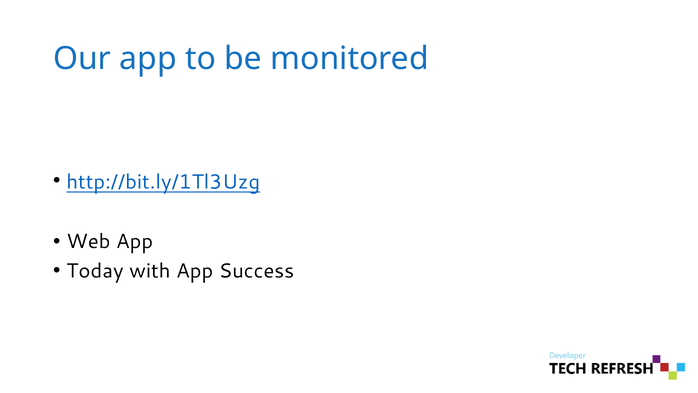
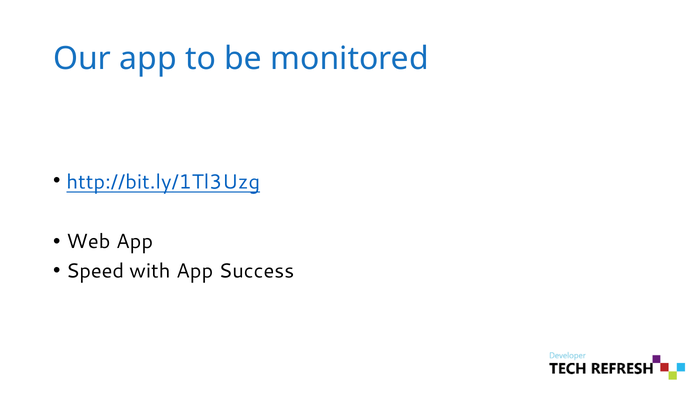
Today: Today -> Speed (95, 271)
